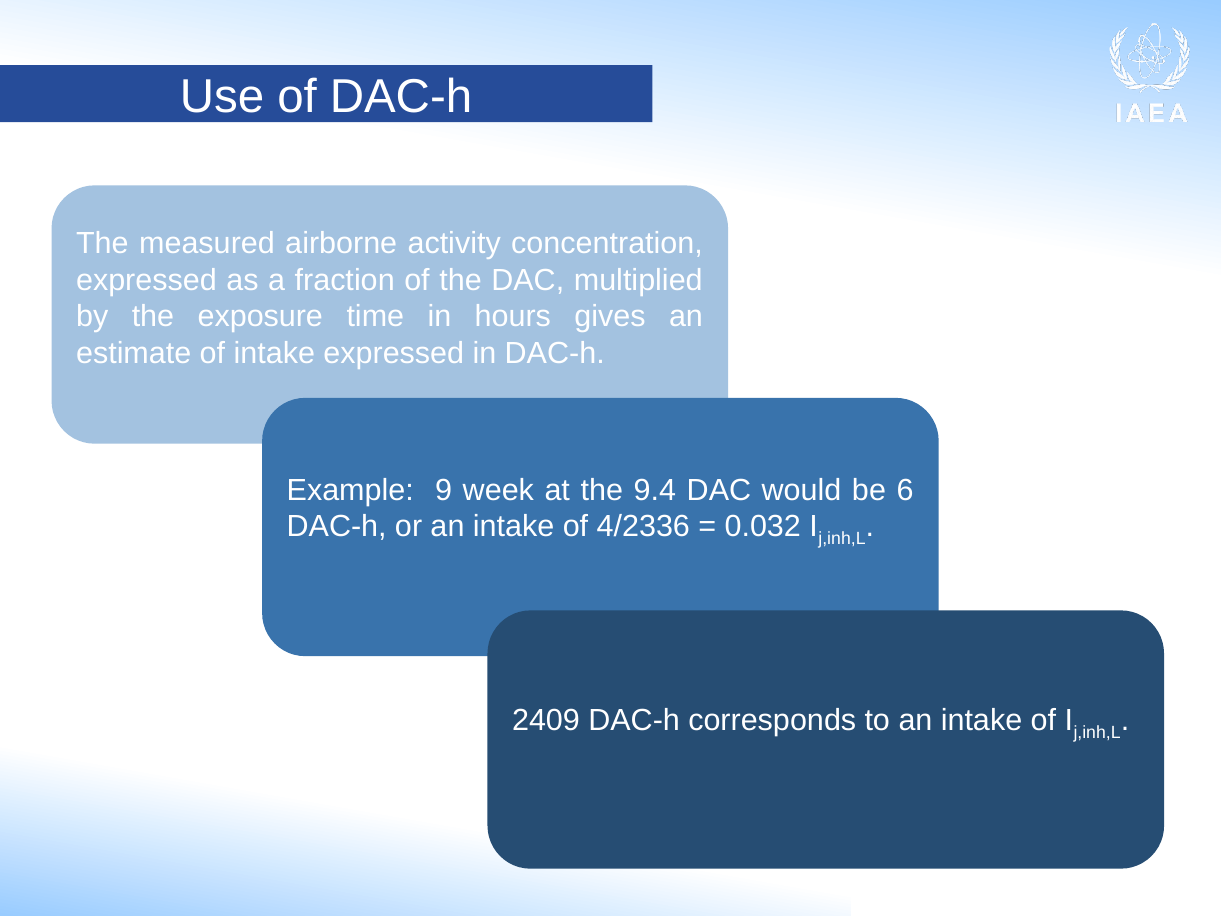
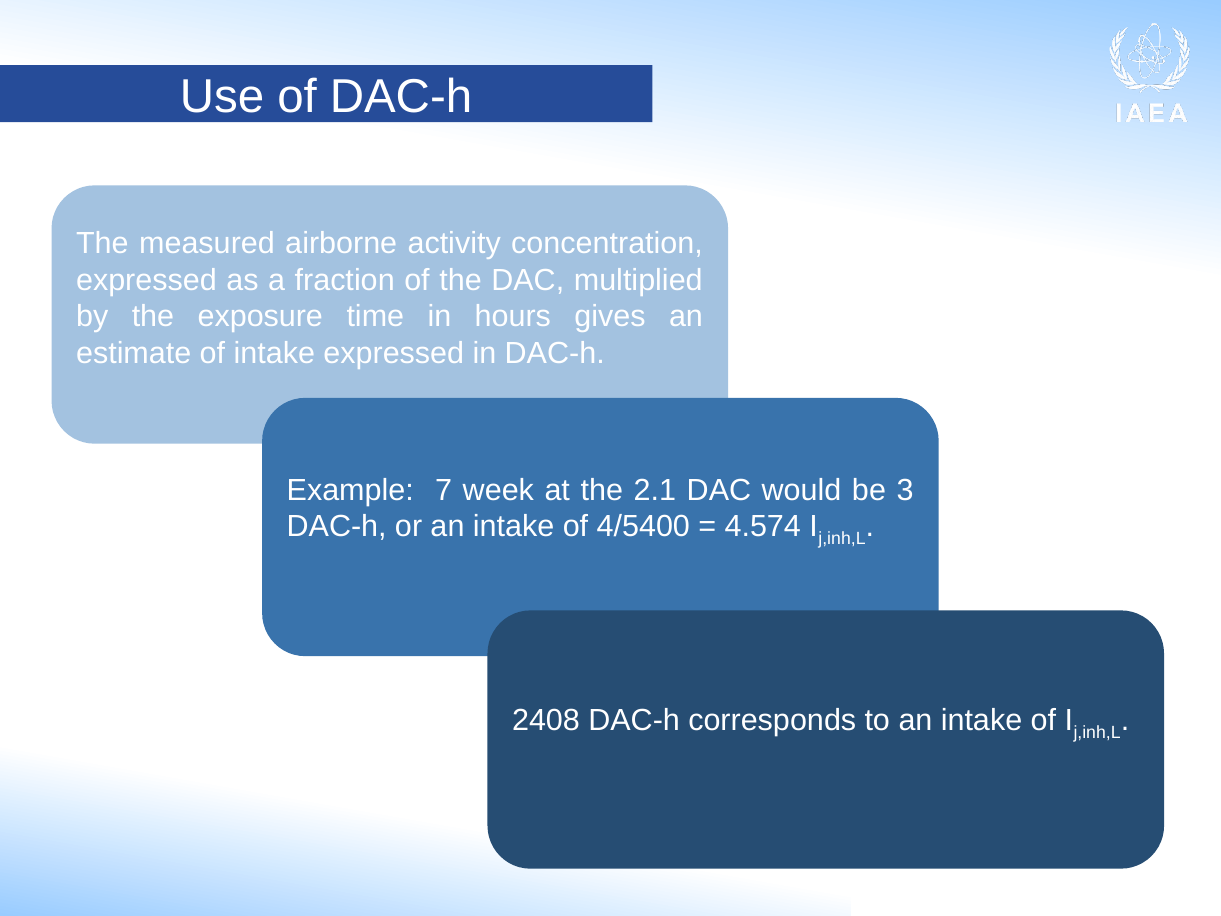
9: 9 -> 7 (444, 490)
9.4: 9.4 -> 2.1 (655, 490)
6: 6 -> 3 (905, 490)
4/2336: 4/2336 -> 4/5400 (643, 526)
0.032: 0.032 -> 4.574 (763, 526)
2409: 2409 -> 2408 (546, 721)
